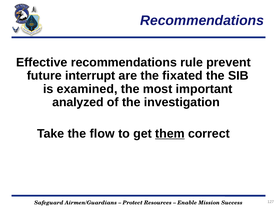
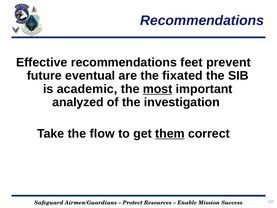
rule: rule -> feet (192, 62)
interrupt: interrupt -> eventual (90, 76)
examined: examined -> academic (87, 89)
most underline: none -> present (158, 89)
